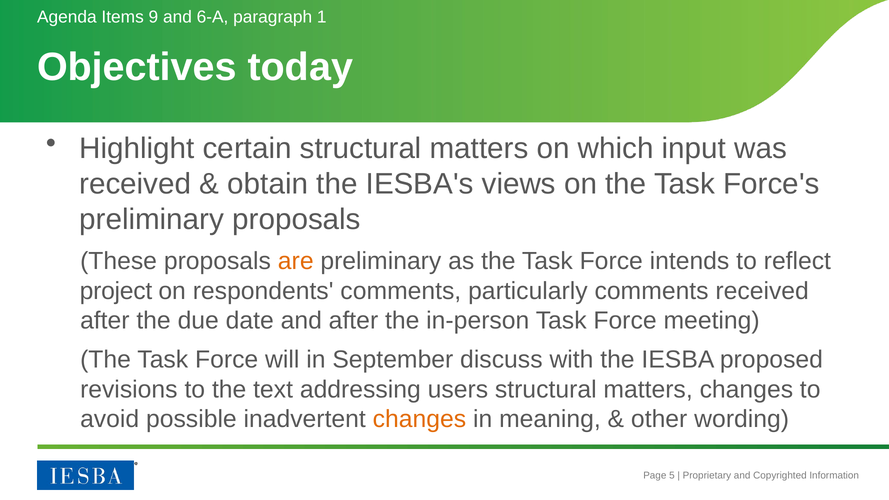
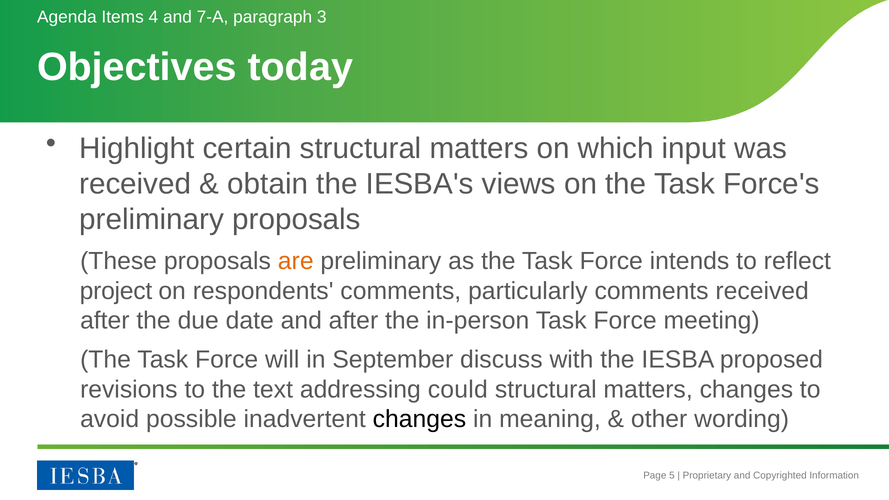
9: 9 -> 4 (153, 17)
6-A: 6-A -> 7-A (213, 17)
1: 1 -> 3 (322, 17)
users: users -> could (458, 390)
changes colour: orange -> black (419, 419)
